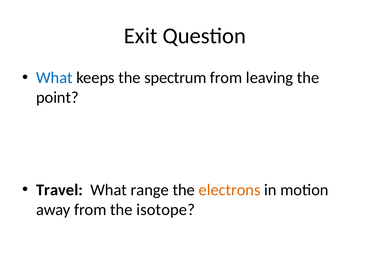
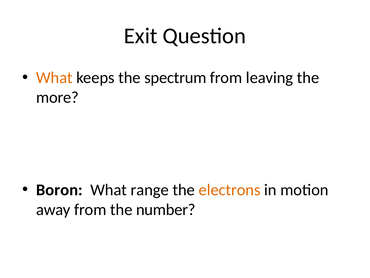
What colour: blue -> orange (54, 78)
point: point -> more (57, 97)
Travel: Travel -> Boron (59, 189)
isotope: isotope -> number (166, 209)
